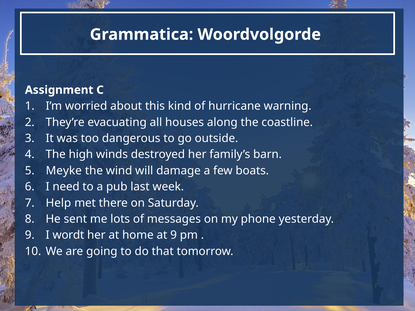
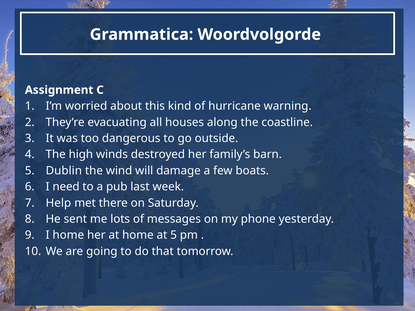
Meyke: Meyke -> Dublin (64, 171)
I wordt: wordt -> home (68, 235)
at 9: 9 -> 5 (174, 235)
